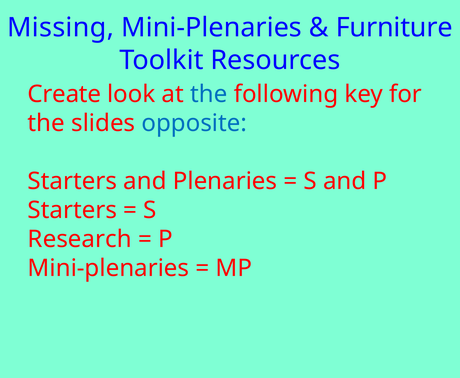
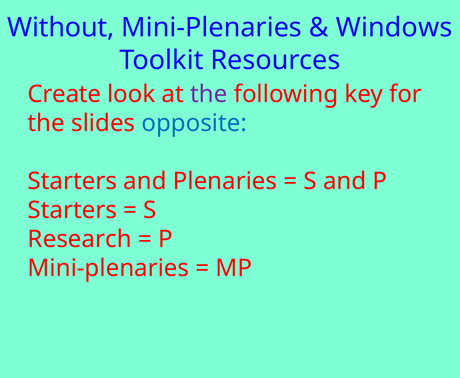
Missing: Missing -> Without (61, 28)
Furniture: Furniture -> Windows (394, 28)
the colour: blue -> purple (209, 94)
